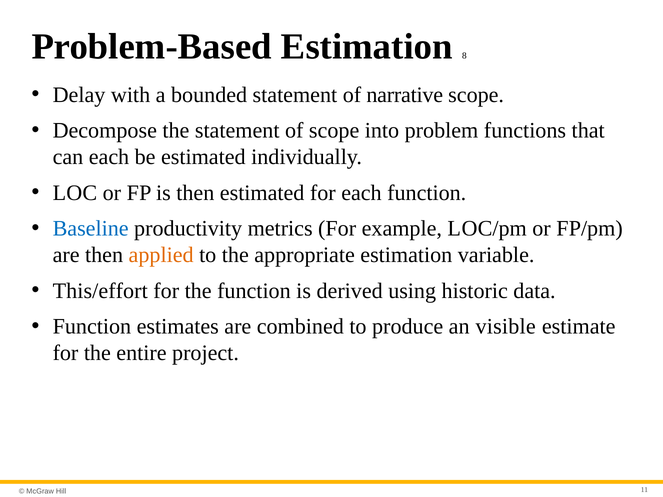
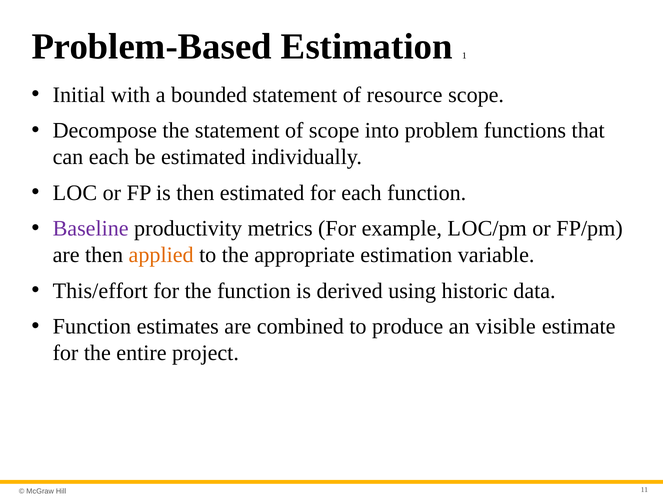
8: 8 -> 1 (464, 56)
Delay: Delay -> Initial (79, 95)
narrative: narrative -> resource (405, 95)
Baseline colour: blue -> purple (91, 229)
